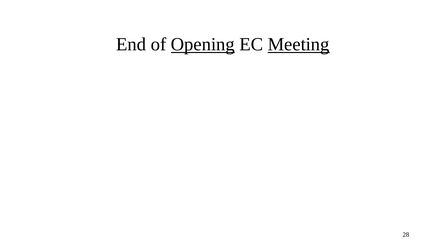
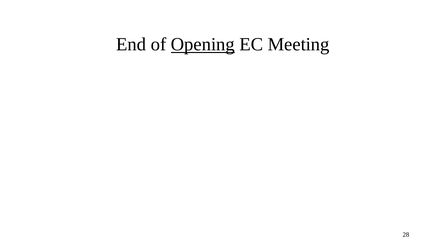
Meeting underline: present -> none (299, 44)
